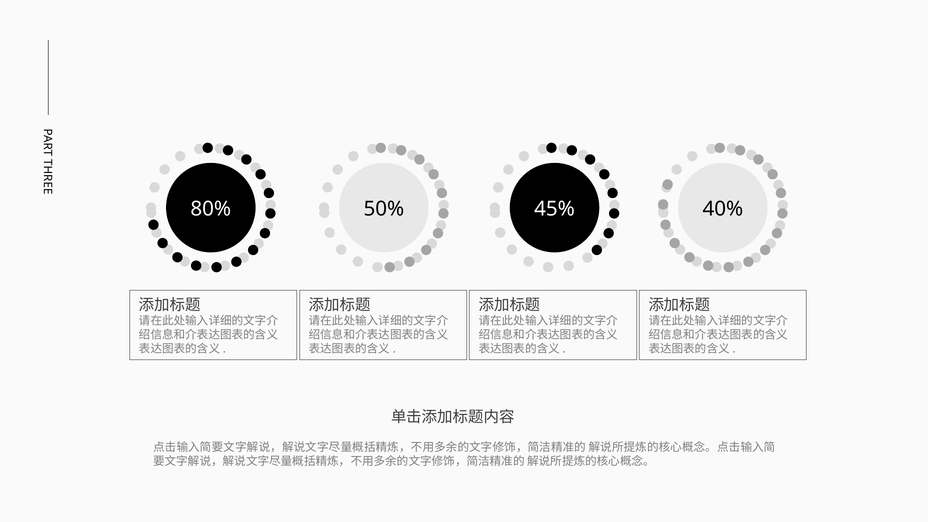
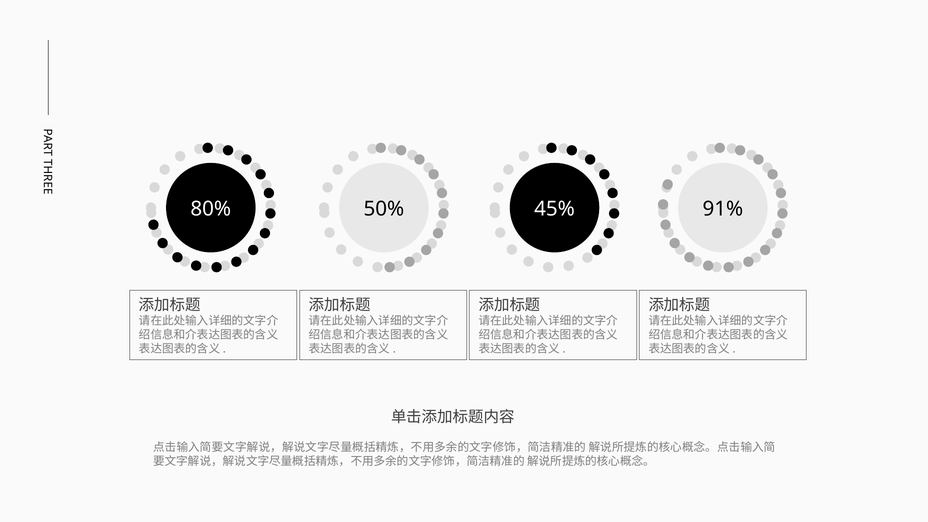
40%: 40% -> 91% (723, 209)
